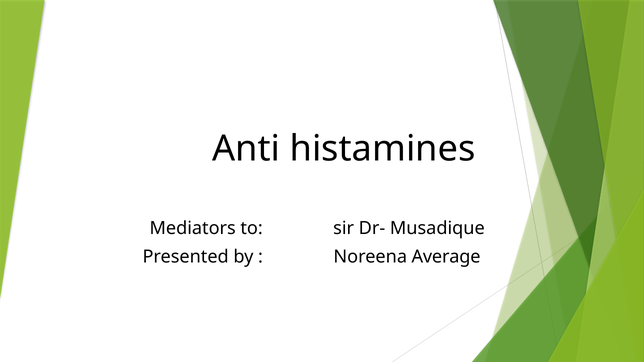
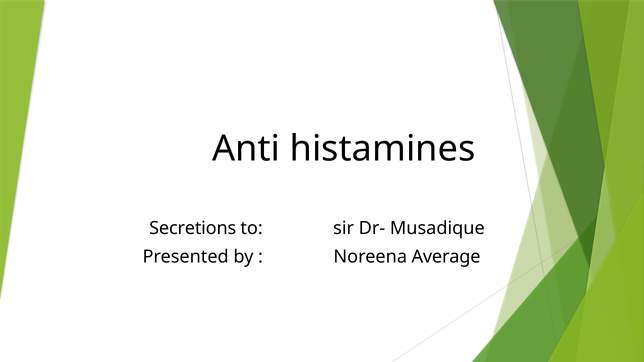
Mediators: Mediators -> Secretions (193, 229)
